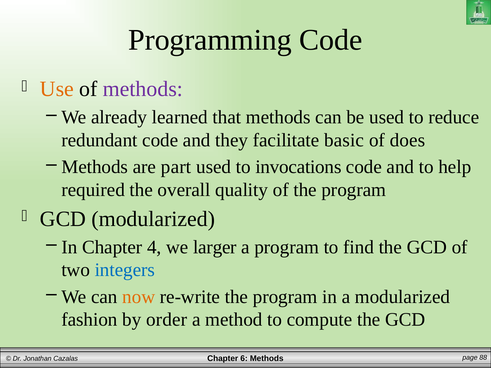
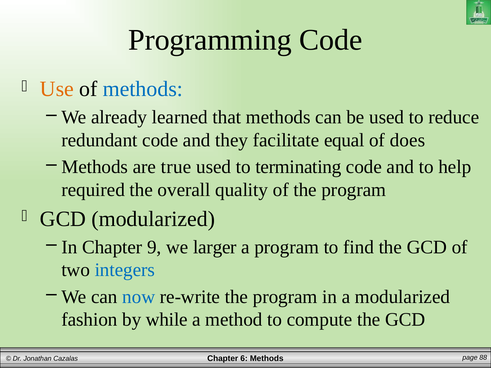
methods colour: purple -> blue (143, 89)
basic: basic -> equal (344, 140)
part: part -> true (176, 167)
invocations: invocations -> terminating (298, 167)
4: 4 -> 9 (154, 247)
now colour: orange -> blue (139, 297)
order: order -> while (167, 320)
